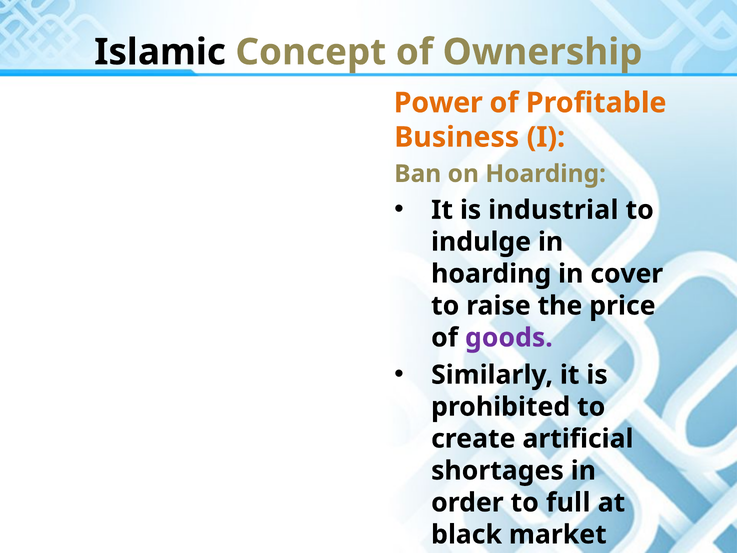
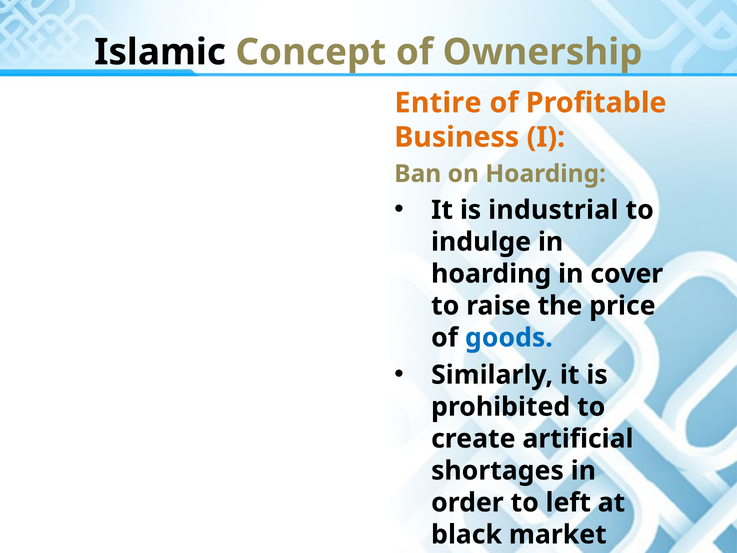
Power: Power -> Entire (438, 103)
goods colour: purple -> blue (509, 338)
full: full -> left (568, 502)
